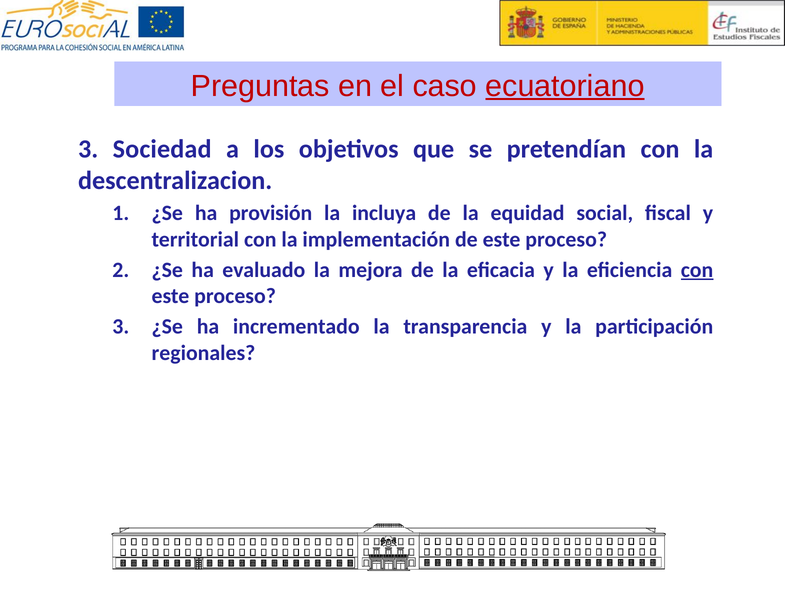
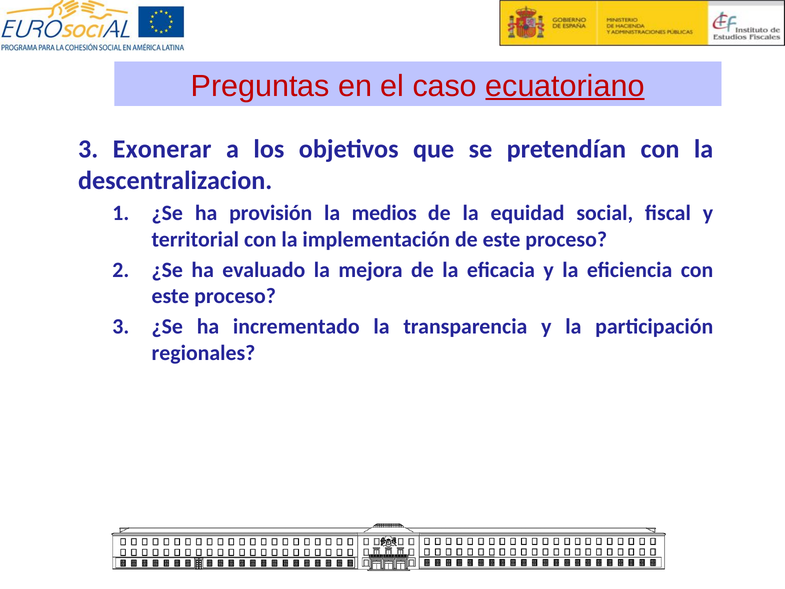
Sociedad: Sociedad -> Exonerar (162, 149)
incluya: incluya -> medios (384, 213)
con underline: present -> none (697, 270)
